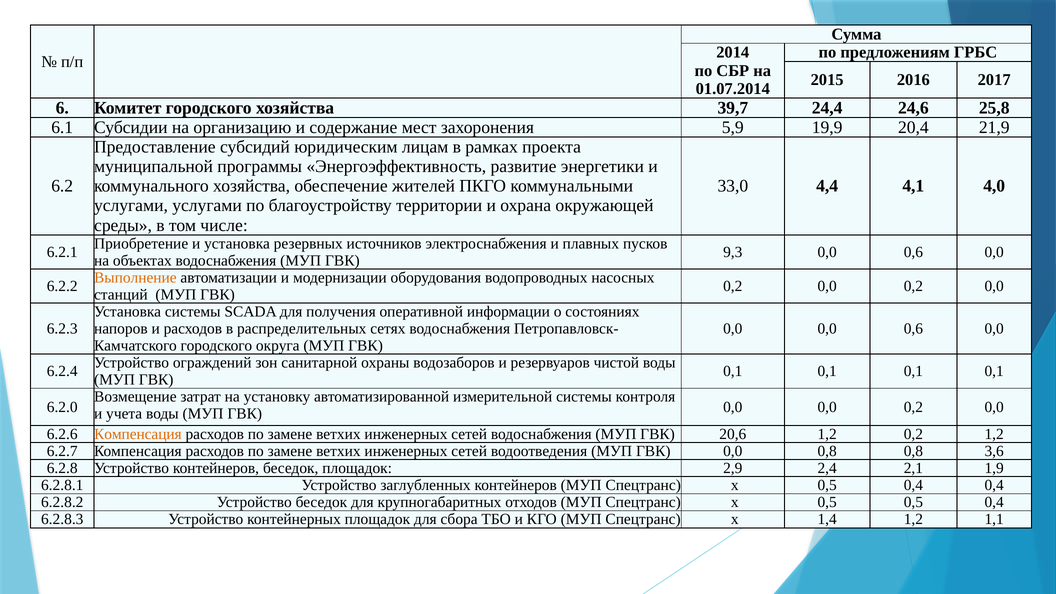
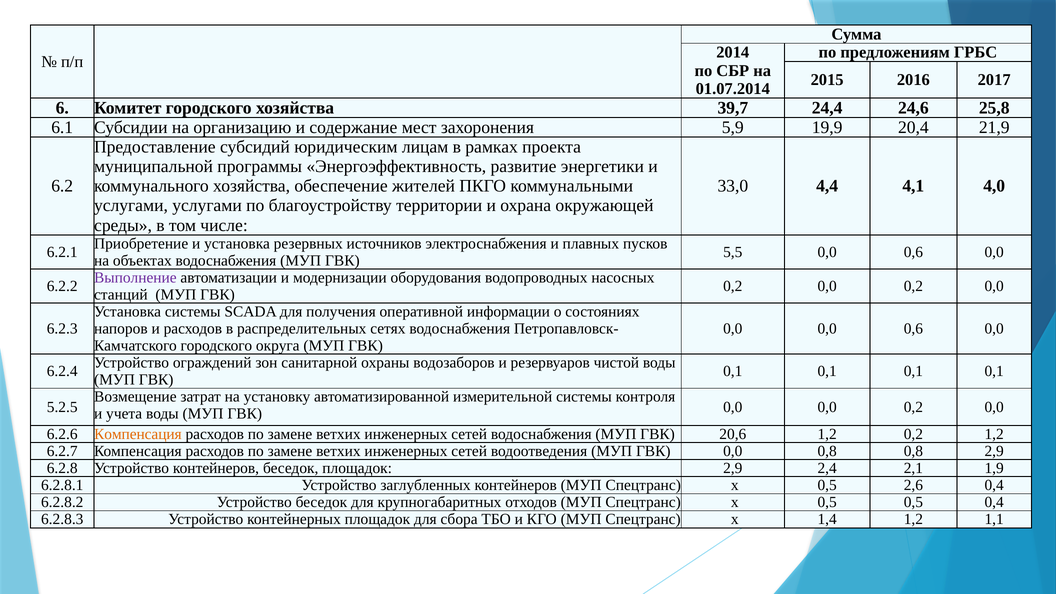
9,3: 9,3 -> 5,5 (733, 252)
Выполнение colour: orange -> purple (135, 278)
6.2.0: 6.2.0 -> 5.2.5 (62, 407)
0,8 3,6: 3,6 -> 2,9 (994, 451)
х 0,5 0,4: 0,4 -> 2,6 (913, 485)
